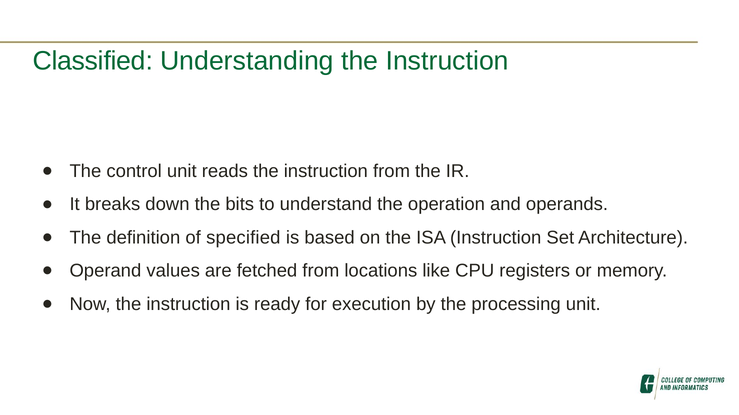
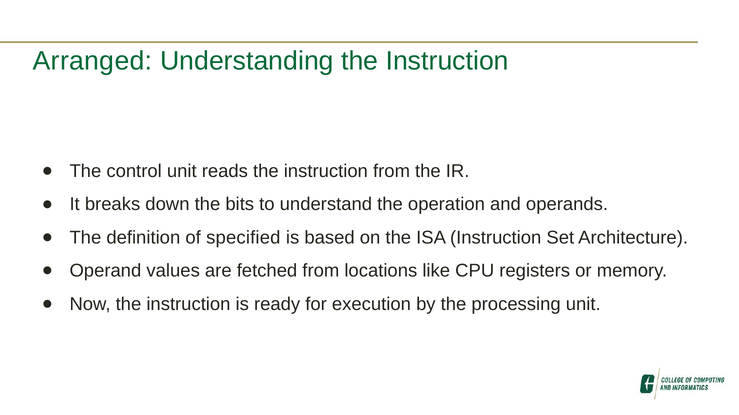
Classified: Classified -> Arranged (92, 61)
